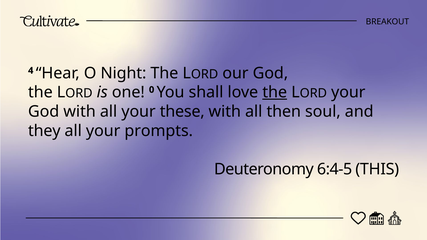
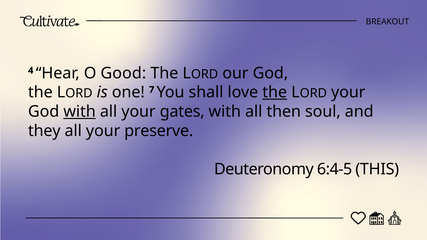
Night: Night -> Good (123, 73)
0: 0 -> 7 (152, 90)
with underline: none -> present (80, 112)
these: these -> gates (182, 112)
prompts: prompts -> preserve (159, 131)
